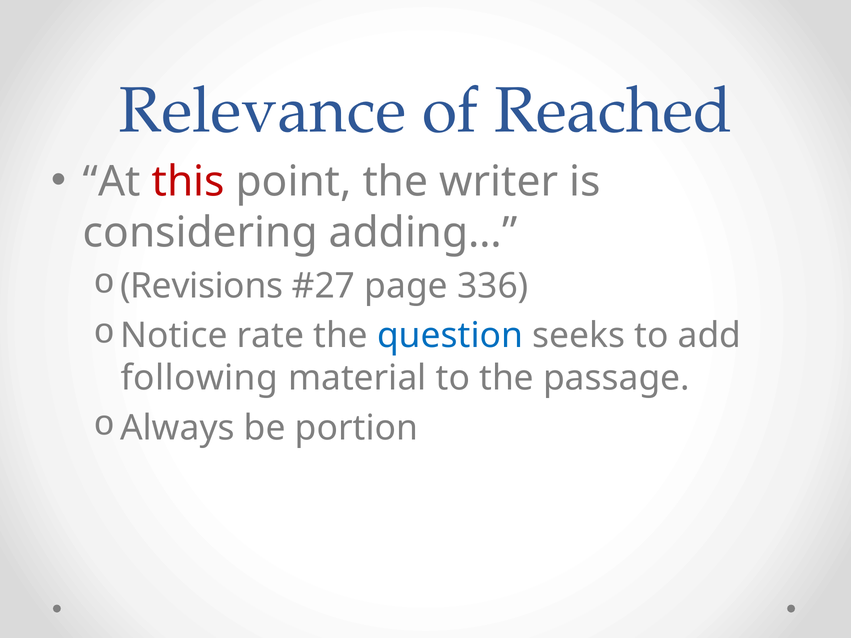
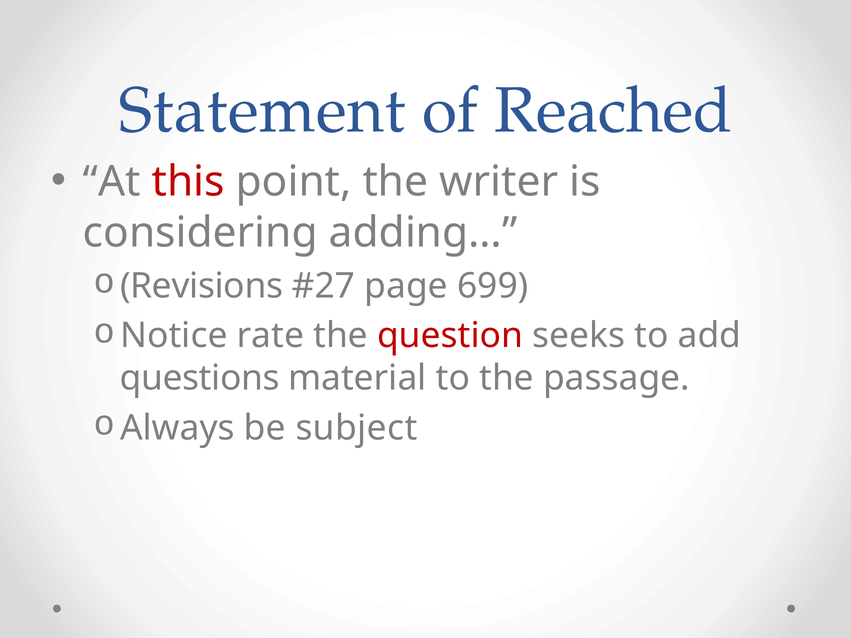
Relevance: Relevance -> Statement (262, 111)
336: 336 -> 699 (493, 286)
question colour: blue -> red (450, 336)
following: following -> questions (200, 378)
portion: portion -> subject (356, 428)
